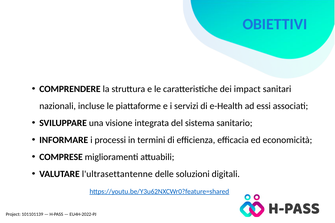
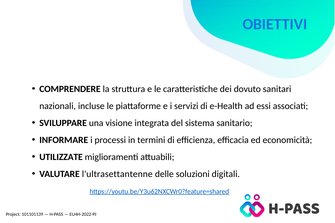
impact: impact -> dovuto (247, 89)
COMPRESE: COMPRESE -> UTILIZZATE (61, 157)
